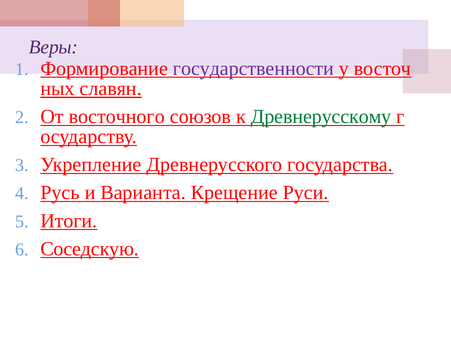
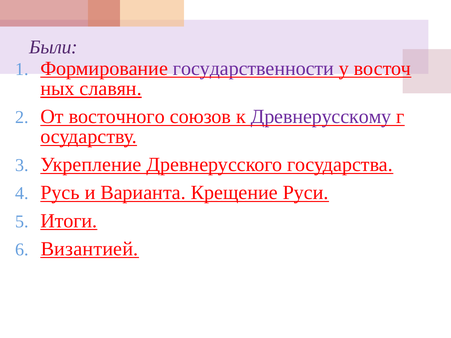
Веры: Веры -> Были (53, 47)
Древнерусскому colour: green -> purple (321, 117)
Соседскую: Соседскую -> Византией (90, 249)
